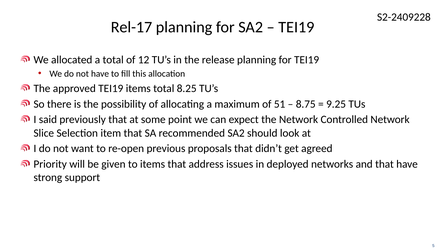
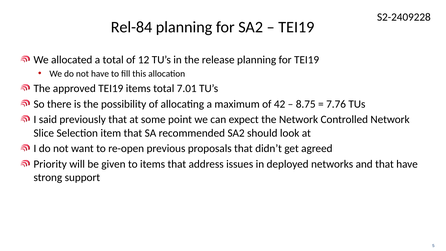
Rel-17: Rel-17 -> Rel-84 (132, 27)
8.25: 8.25 -> 7.01 (187, 88)
51: 51 -> 42 (280, 104)
9.25: 9.25 -> 7.76 (336, 104)
